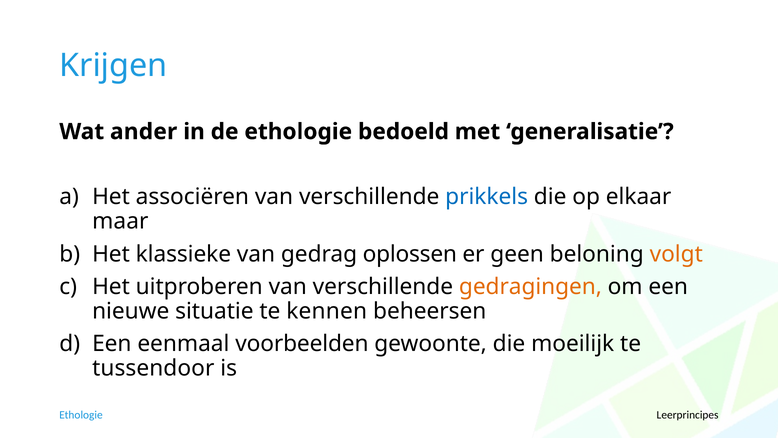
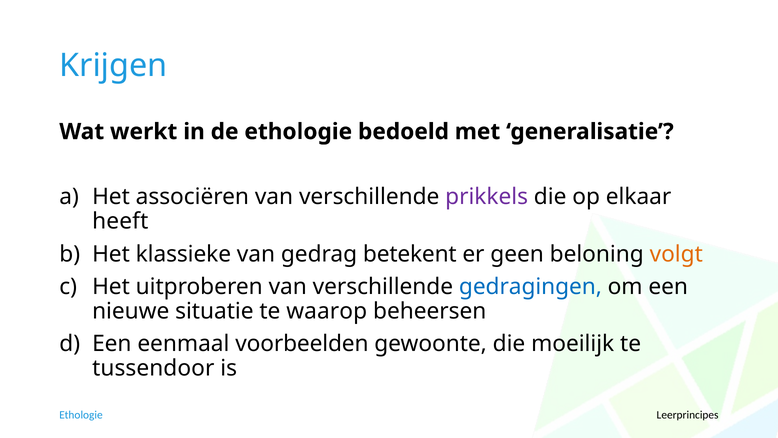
ander: ander -> werkt (144, 132)
prikkels colour: blue -> purple (487, 197)
maar: maar -> heeft (120, 221)
oplossen: oplossen -> betekent (410, 254)
gedragingen colour: orange -> blue (530, 287)
kennen: kennen -> waarop (327, 311)
